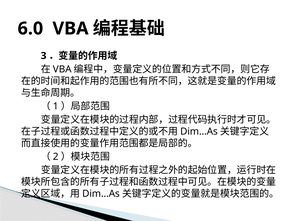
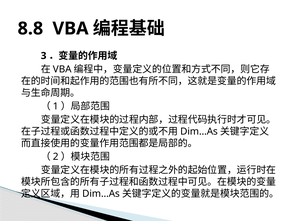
6.0: 6.0 -> 8.8 (30, 28)
